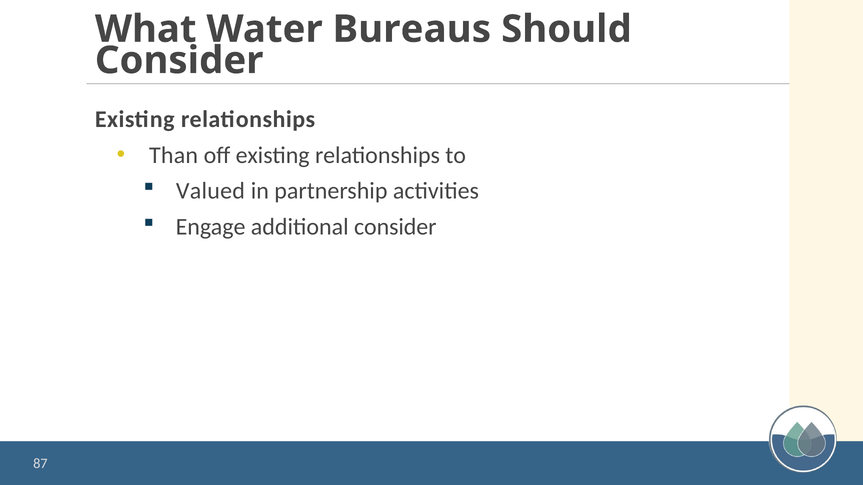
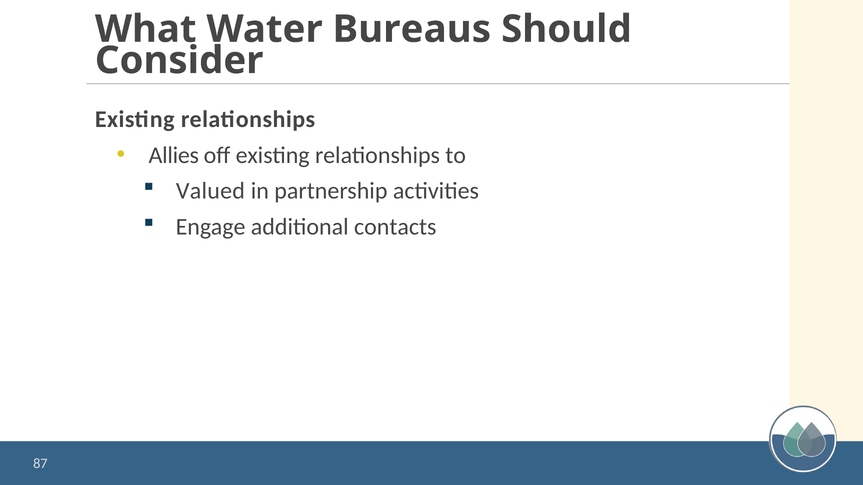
Than: Than -> Allies (174, 155)
additional consider: consider -> contacts (395, 227)
